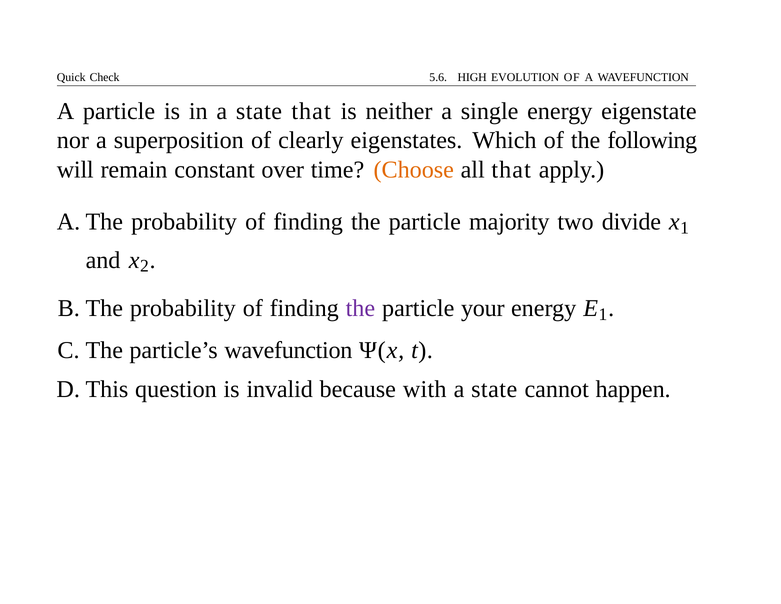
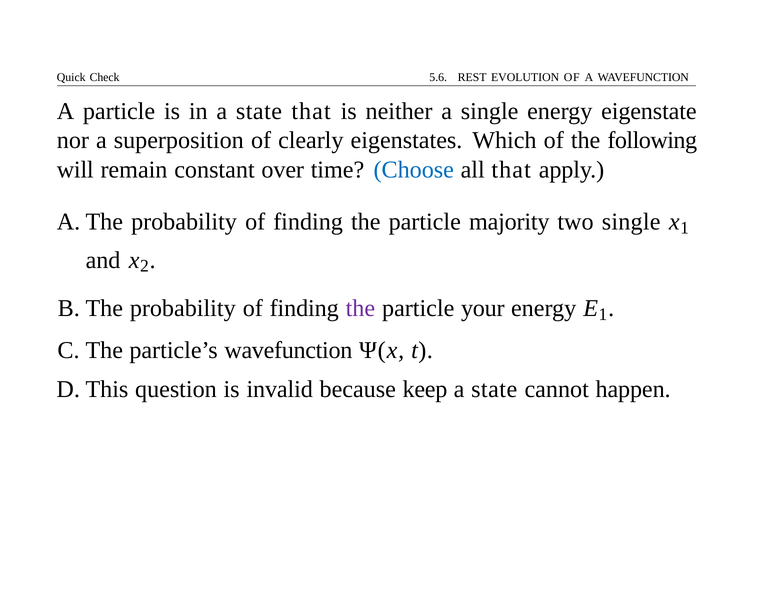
HIGH: HIGH -> REST (472, 77)
Choose colour: orange -> blue (414, 170)
two divide: divide -> single (631, 222)
with: with -> keep (425, 389)
